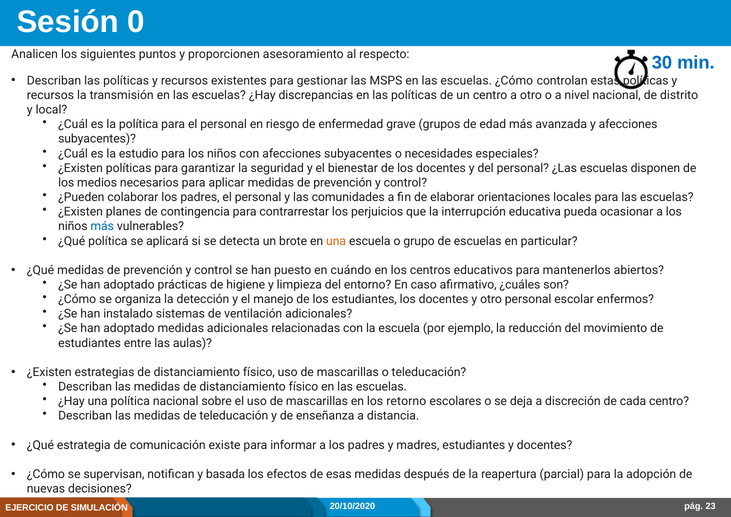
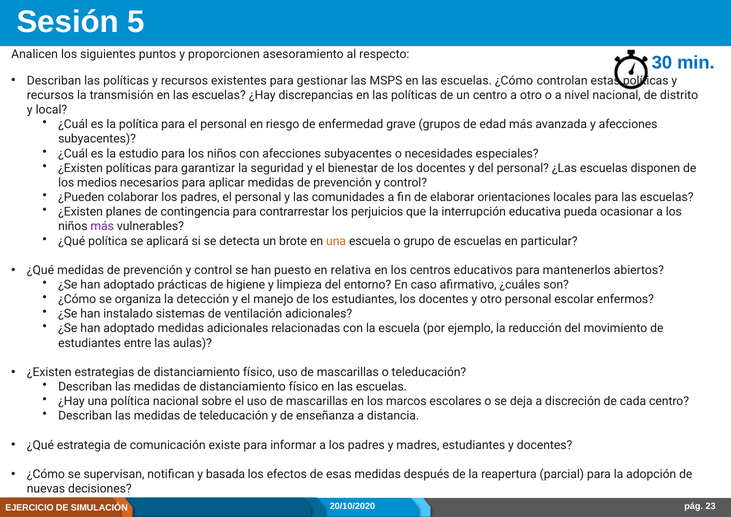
0: 0 -> 5 (136, 22)
más colour: blue -> purple (102, 227)
cuándo: cuándo -> relativa (351, 270)
retorno: retorno -> marcos (406, 402)
